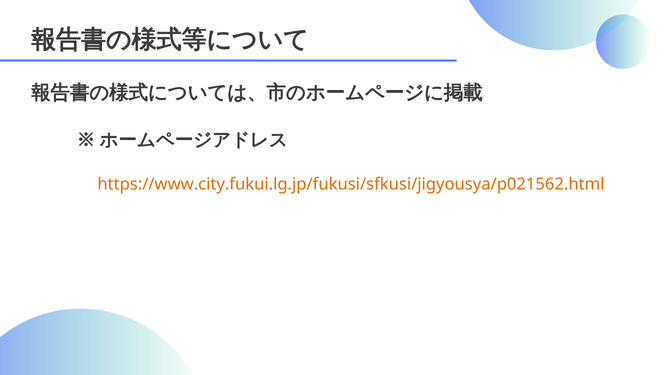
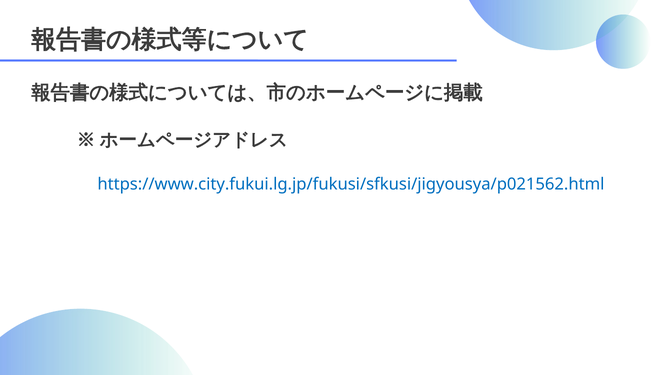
https://www.city.fukui.lg.jp/fukusi/sfkusi/jigyousya/p021562.html colour: orange -> blue (351, 184)
